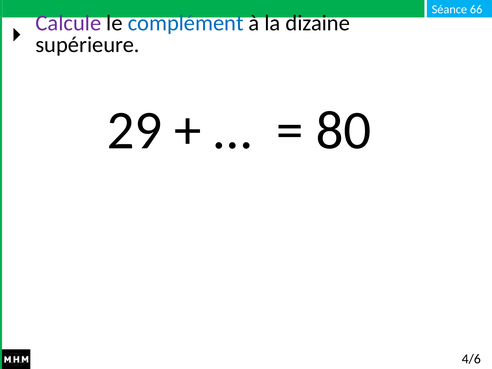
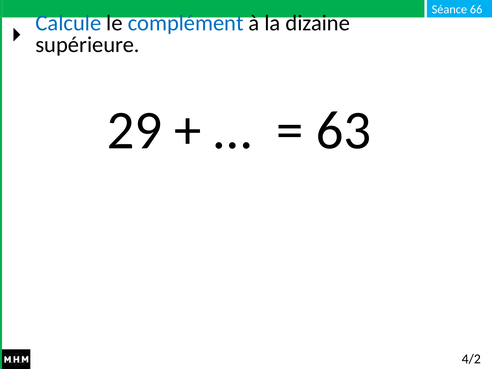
Calcule colour: purple -> blue (68, 23)
80: 80 -> 63 (344, 130)
4/6: 4/6 -> 4/2 (471, 359)
